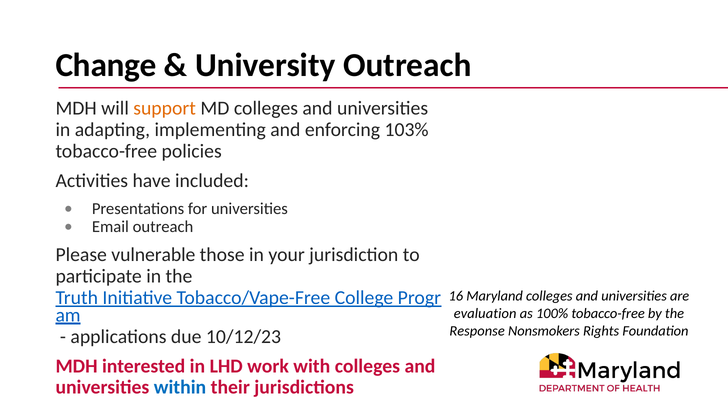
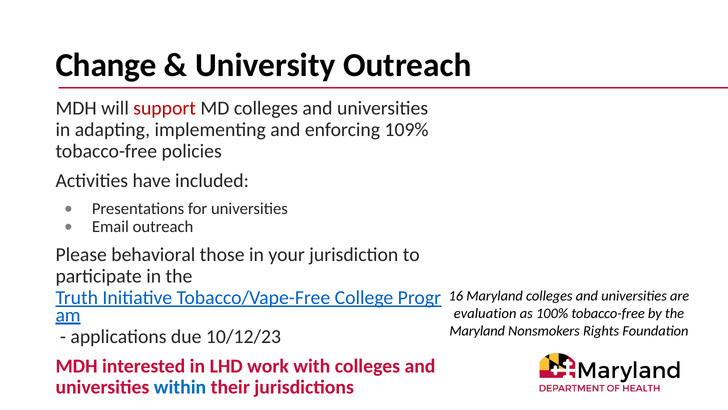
support colour: orange -> red (165, 108)
103%: 103% -> 109% (407, 130)
vulnerable: vulnerable -> behavioral (153, 254)
Response: Response -> Maryland (477, 330)
